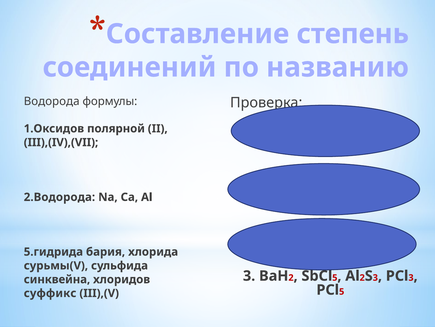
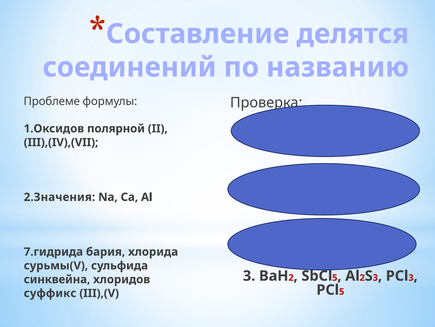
степень: степень -> делятся (353, 34)
Водорода: Водорода -> Проблеме (52, 101)
2.Водорода: 2.Водорода -> 2.Значения (59, 197)
5.гидрида: 5.гидрида -> 7.гидрида (53, 251)
